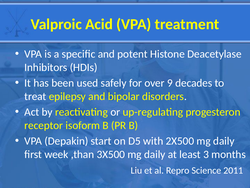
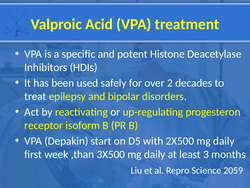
9: 9 -> 2 (170, 83)
2011: 2011 -> 2059 (233, 170)
